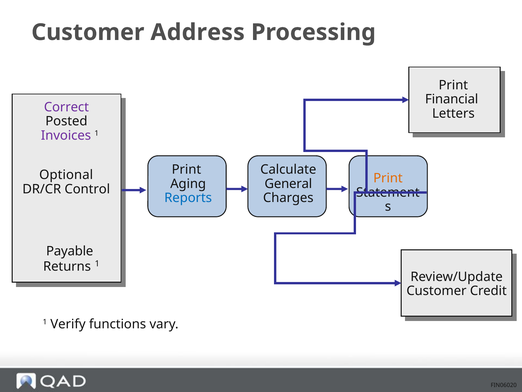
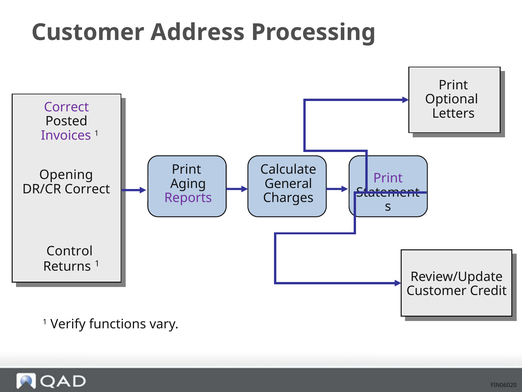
Financial: Financial -> Optional (452, 99)
Optional: Optional -> Opening (66, 175)
Print colour: orange -> purple (388, 178)
DR/CR Control: Control -> Correct (87, 189)
Reports colour: blue -> purple (188, 198)
Payable: Payable -> Control (70, 251)
